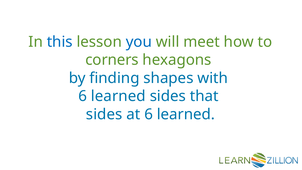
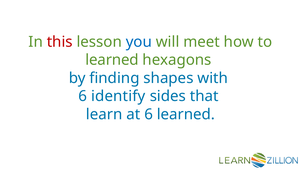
this colour: blue -> red (60, 42)
corners: corners -> learned (112, 60)
learned: learned -> identify (118, 96)
sides: sides -> learn (104, 114)
